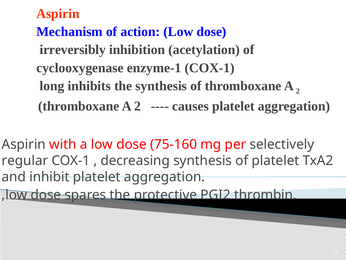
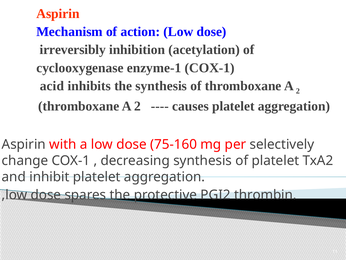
long: long -> acid (52, 86)
regular: regular -> change (25, 160)
